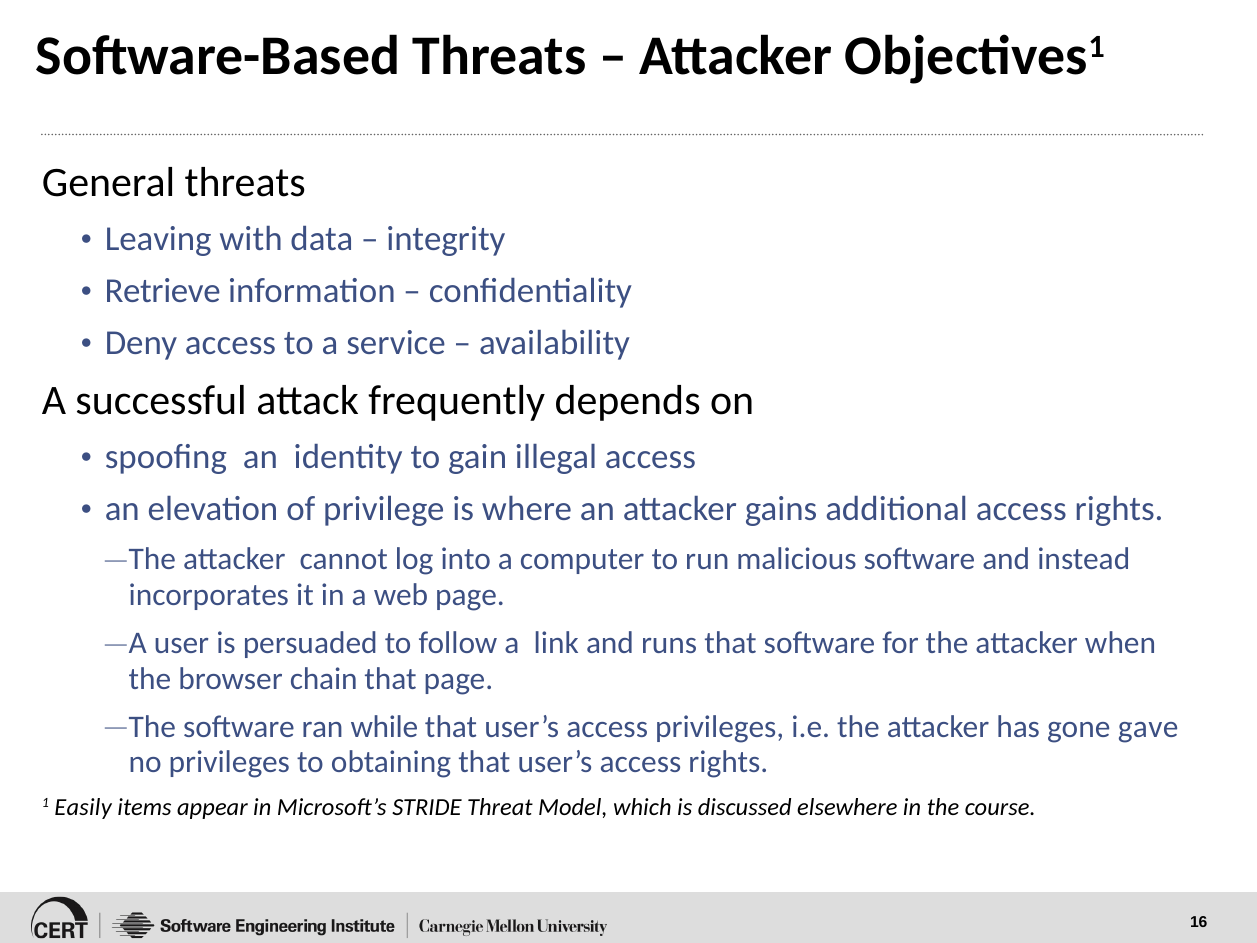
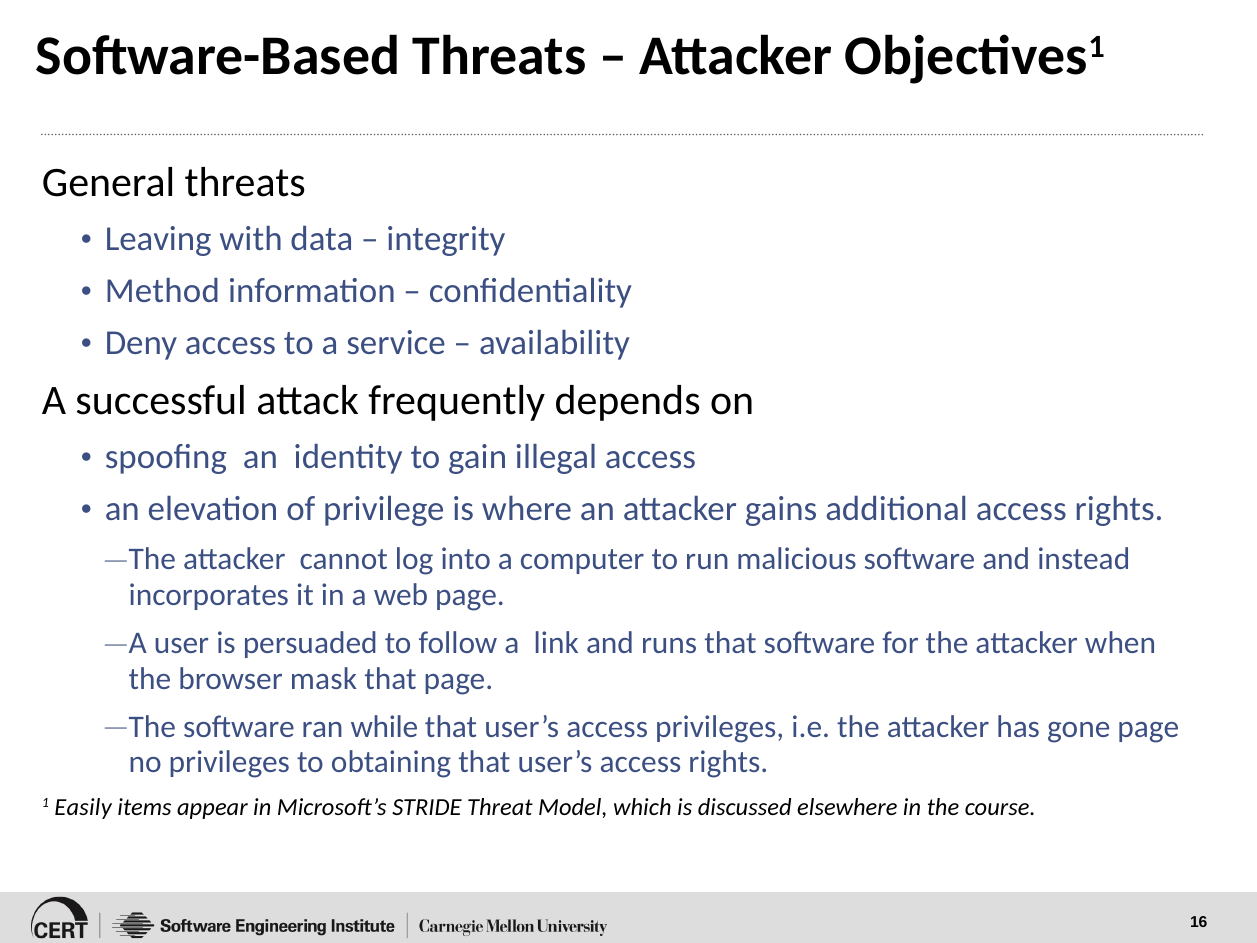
Retrieve: Retrieve -> Method (162, 291)
chain: chain -> mask (323, 678)
gone gave: gave -> page (1148, 727)
